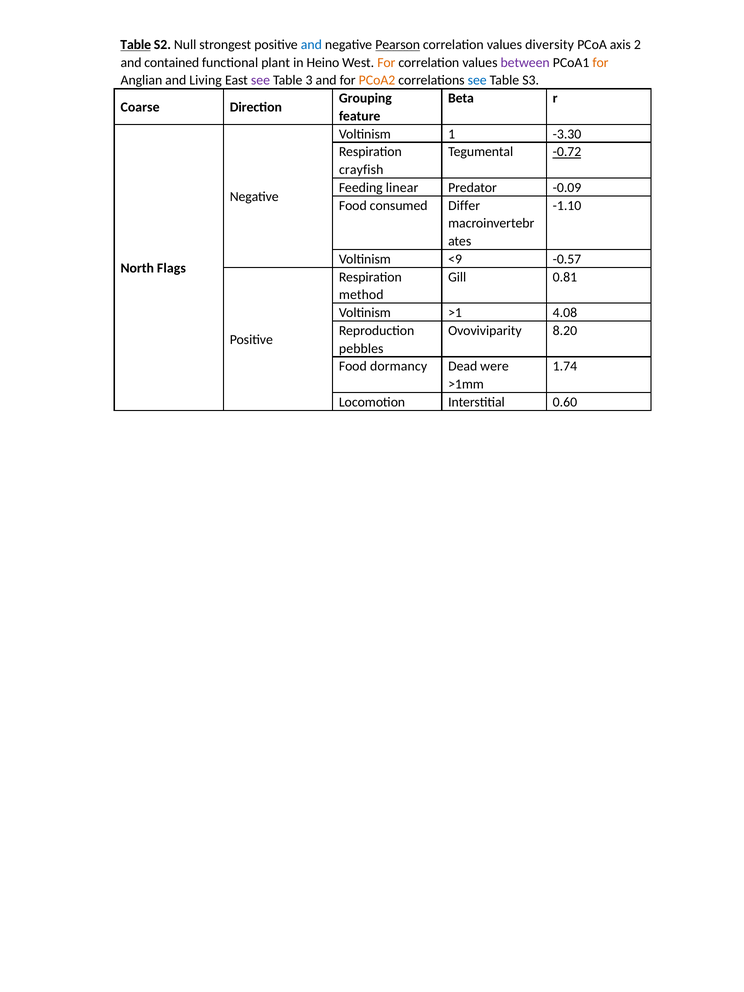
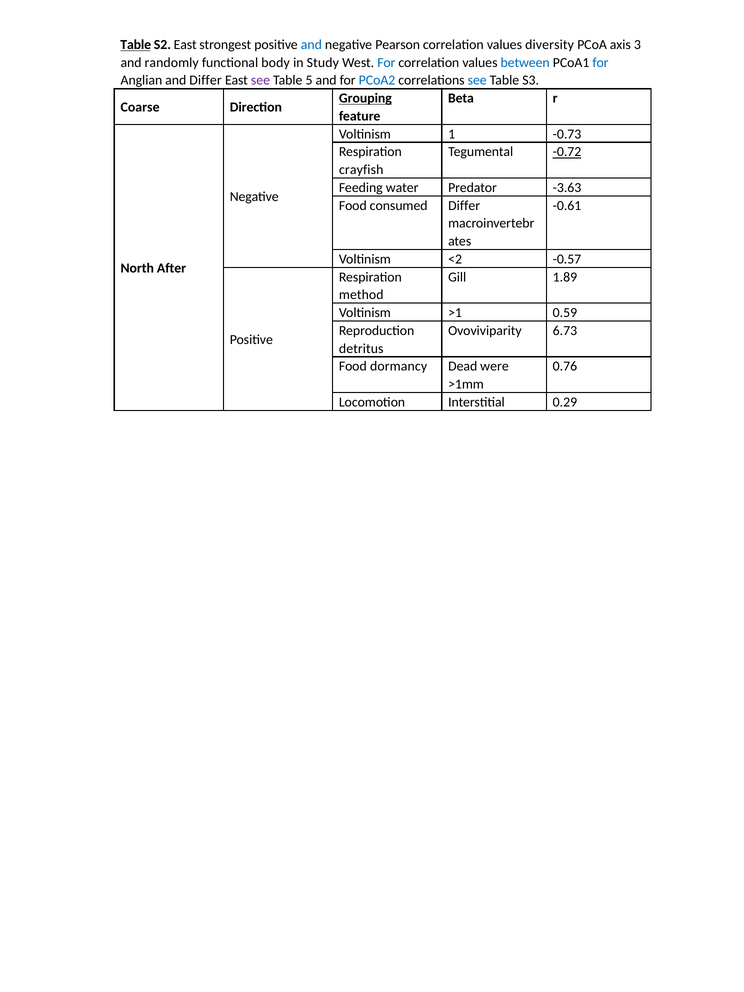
S2 Null: Null -> East (185, 45)
Pearson underline: present -> none (398, 45)
2: 2 -> 3 (637, 45)
contained: contained -> randomly (172, 63)
plant: plant -> body (276, 63)
Heino: Heino -> Study (323, 63)
For colour: orange -> blue (386, 63)
between colour: purple -> blue (525, 63)
for colour: orange -> blue (600, 63)
and Living: Living -> Differ (206, 80)
3: 3 -> 5 (309, 80)
PCoA2 colour: orange -> blue (377, 80)
Grouping underline: none -> present (365, 98)
-3.30: -3.30 -> -0.73 (567, 134)
linear: linear -> water (402, 188)
-0.09: -0.09 -> -3.63 (567, 188)
-1.10: -1.10 -> -0.61 (567, 206)
<9: <9 -> <2 (455, 259)
Flags: Flags -> After (172, 268)
0.81: 0.81 -> 1.89 (565, 277)
4.08: 4.08 -> 0.59 (565, 313)
8.20: 8.20 -> 6.73 (565, 331)
pebbles: pebbles -> detritus (361, 349)
1.74: 1.74 -> 0.76 (565, 366)
0.60: 0.60 -> 0.29 (565, 402)
